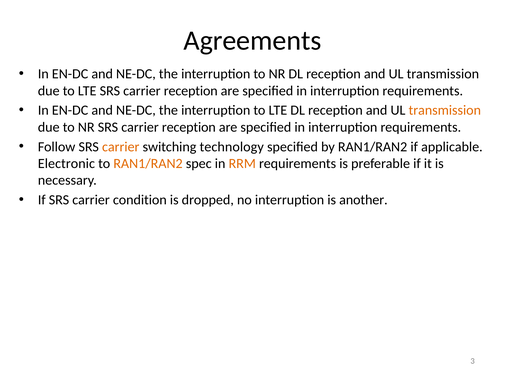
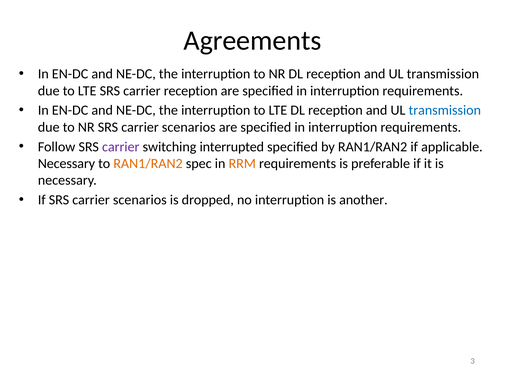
transmission colour: orange -> blue (445, 111)
NR SRS carrier reception: reception -> scenarios (189, 127)
carrier colour: orange -> purple (121, 147)
technology: technology -> interrupted (232, 147)
Electronic: Electronic -> Necessary (66, 164)
If SRS carrier condition: condition -> scenarios (140, 200)
